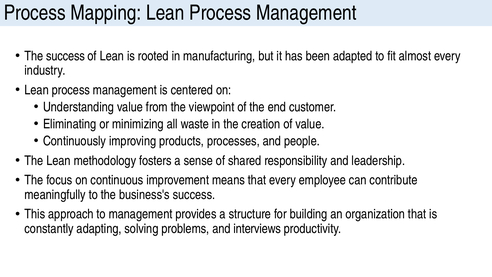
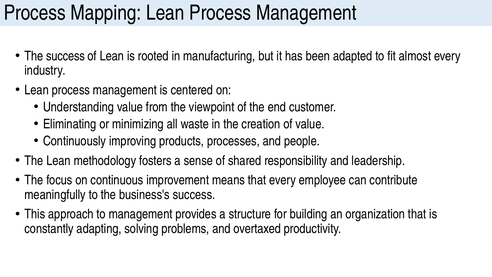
interviews: interviews -> overtaxed (257, 228)
